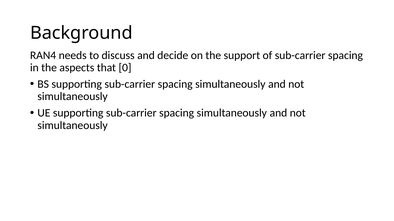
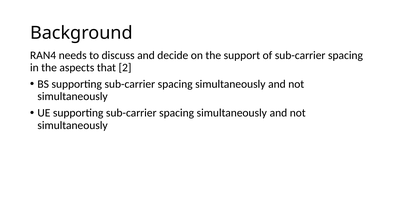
0: 0 -> 2 (125, 68)
